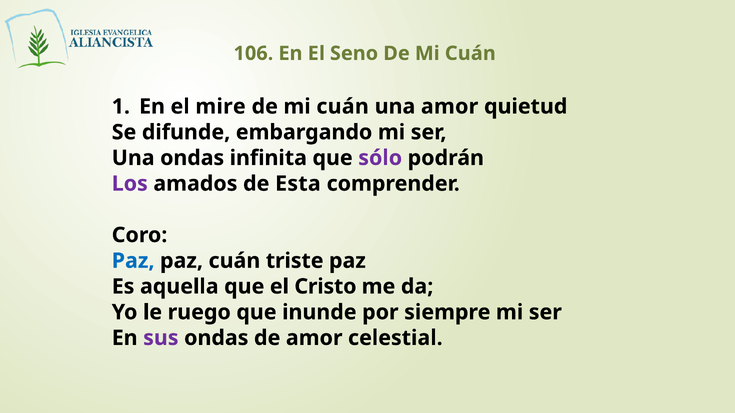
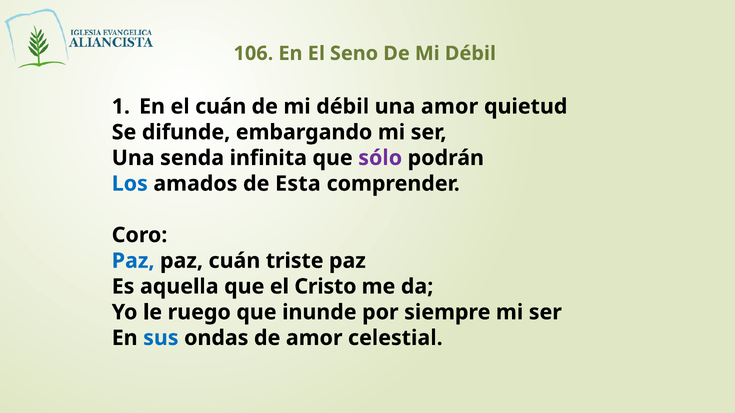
Seno De Mi Cuán: Cuán -> Débil (470, 53)
el mire: mire -> cuán (221, 107)
cuán: cuán -> débil (343, 107)
Una ondas: ondas -> senda (192, 158)
Los colour: purple -> blue (130, 184)
sus colour: purple -> blue (161, 338)
